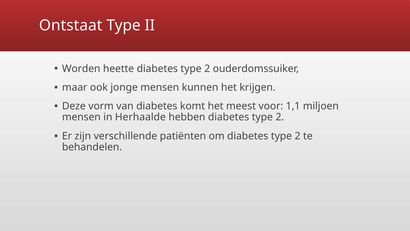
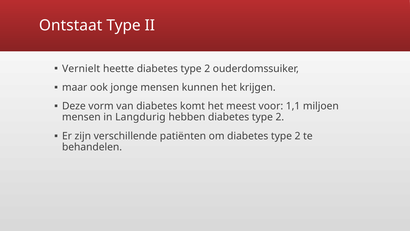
Worden: Worden -> Vernielt (81, 69)
Herhaalde: Herhaalde -> Langdurig (140, 117)
